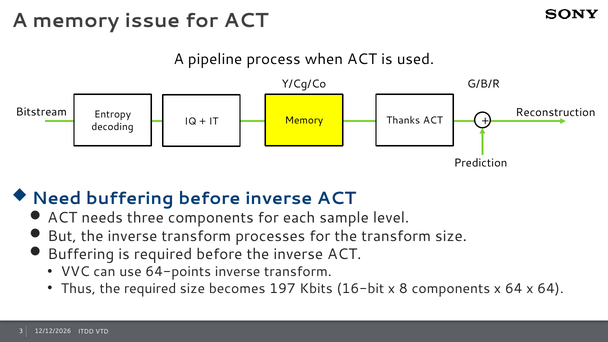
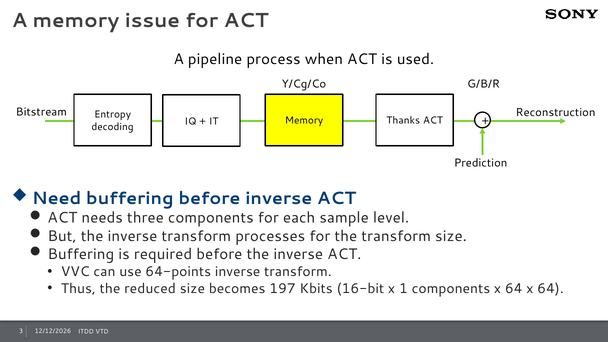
the required: required -> reduced (150, 288)
8: 8 -> 1 (403, 288)
